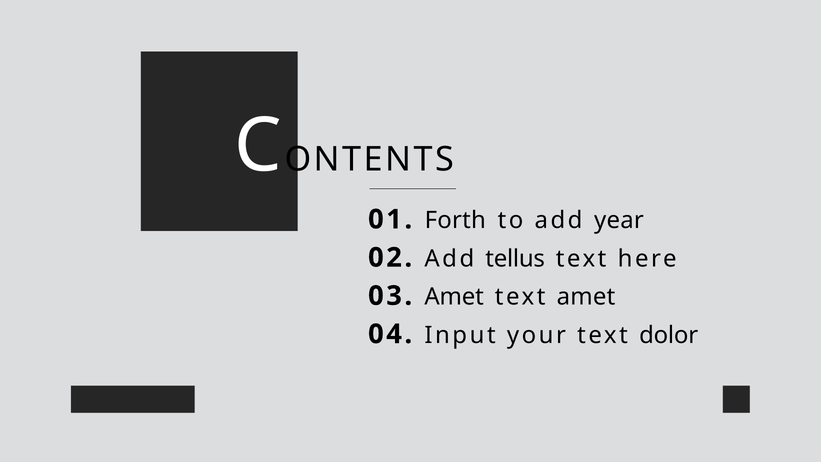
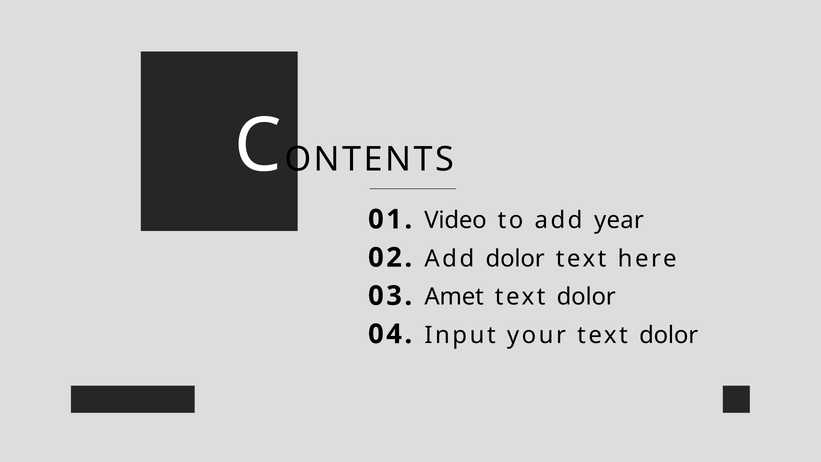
Forth: Forth -> Video (456, 220)
Add tellus: tellus -> dolor (515, 259)
amet: amet -> dolor (586, 297)
